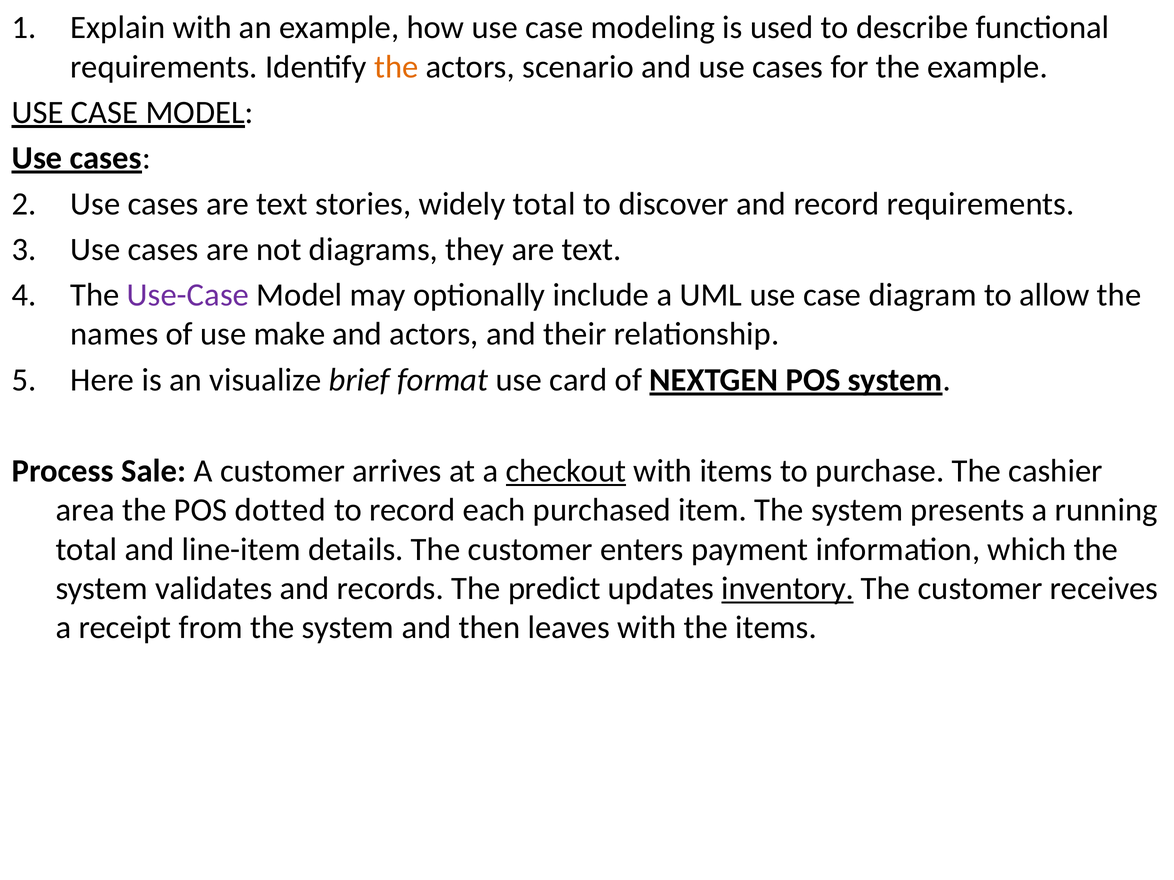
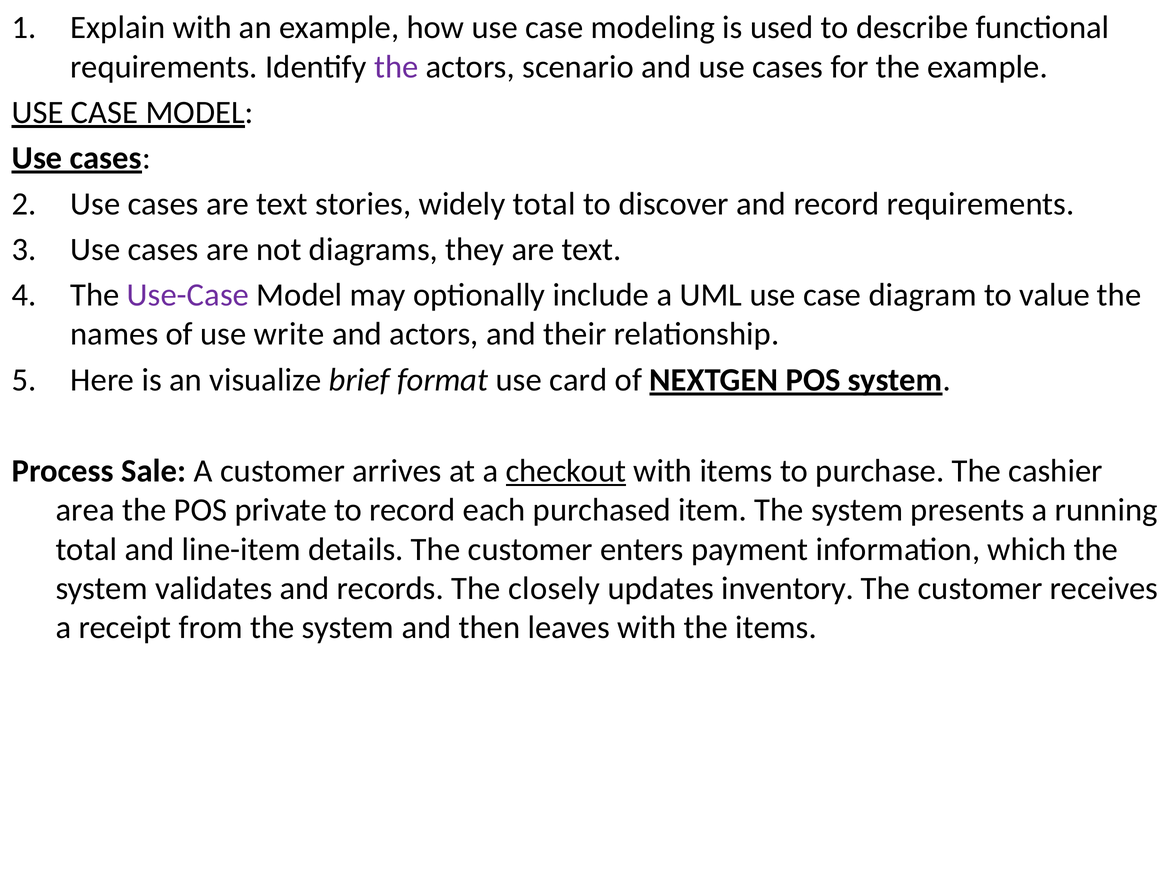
the colour: orange -> purple (396, 67)
allow: allow -> value (1055, 295)
make: make -> write (289, 334)
dotted: dotted -> private (281, 511)
predict: predict -> closely (554, 589)
inventory underline: present -> none (788, 589)
